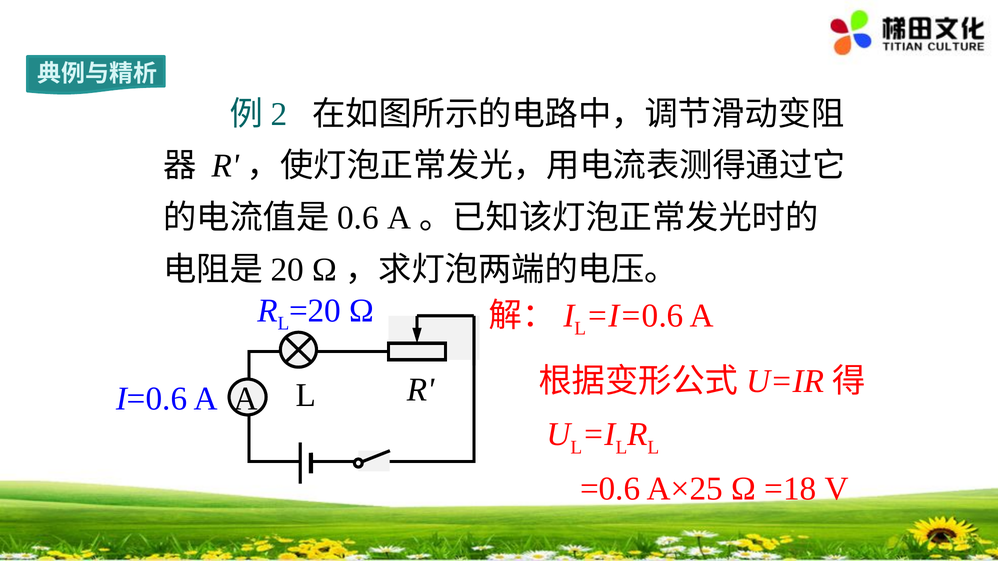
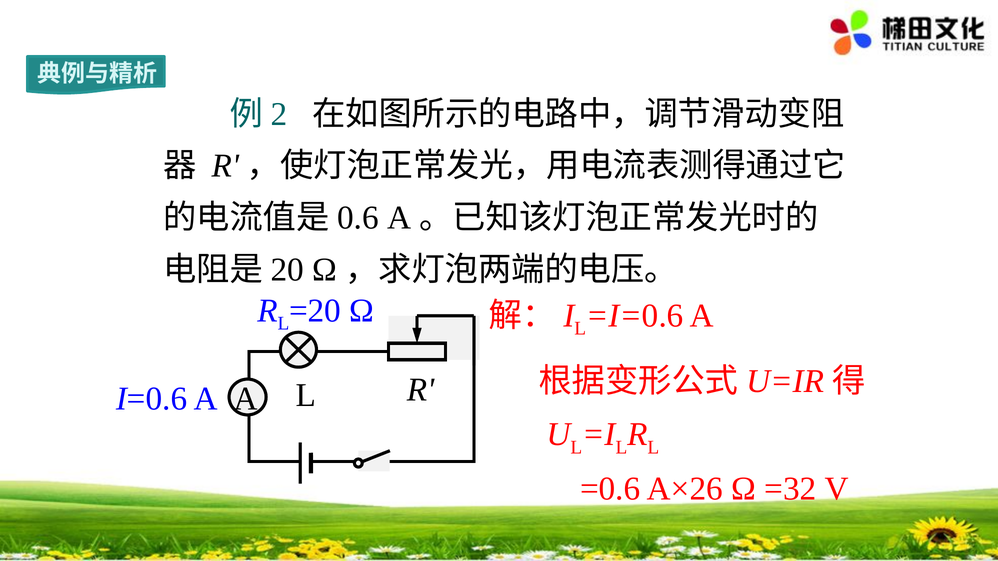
A×25: A×25 -> A×26 (685, 489)
=18: =18 -> =32 (790, 489)
